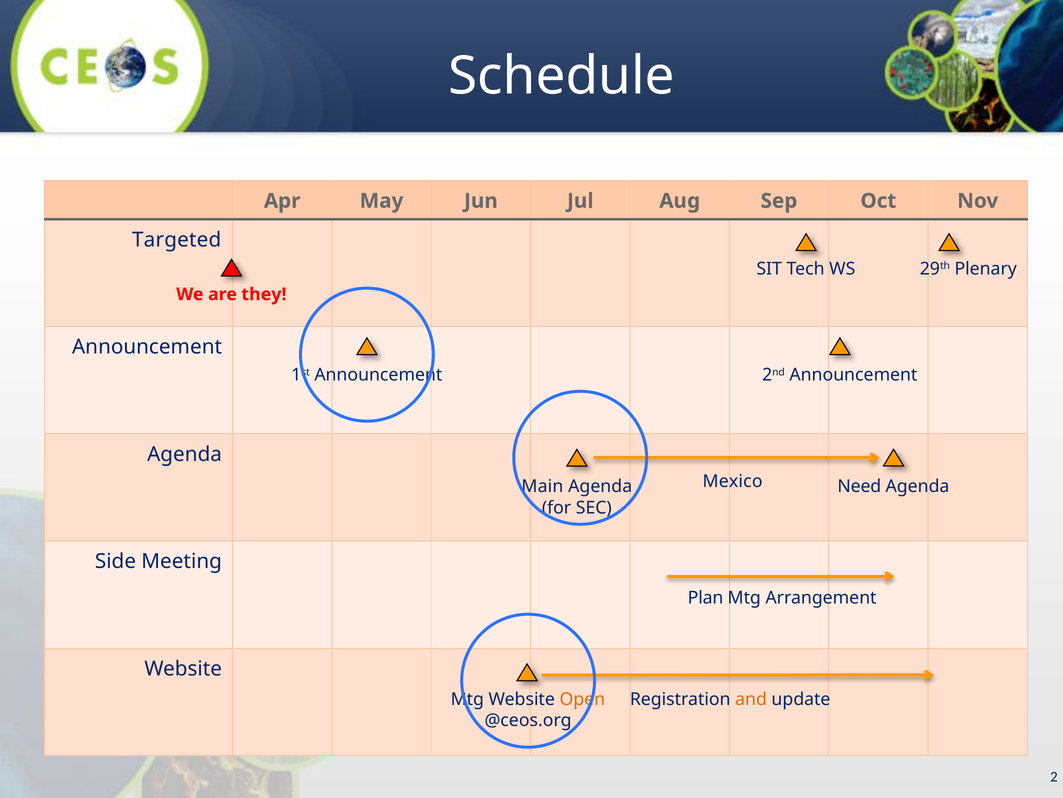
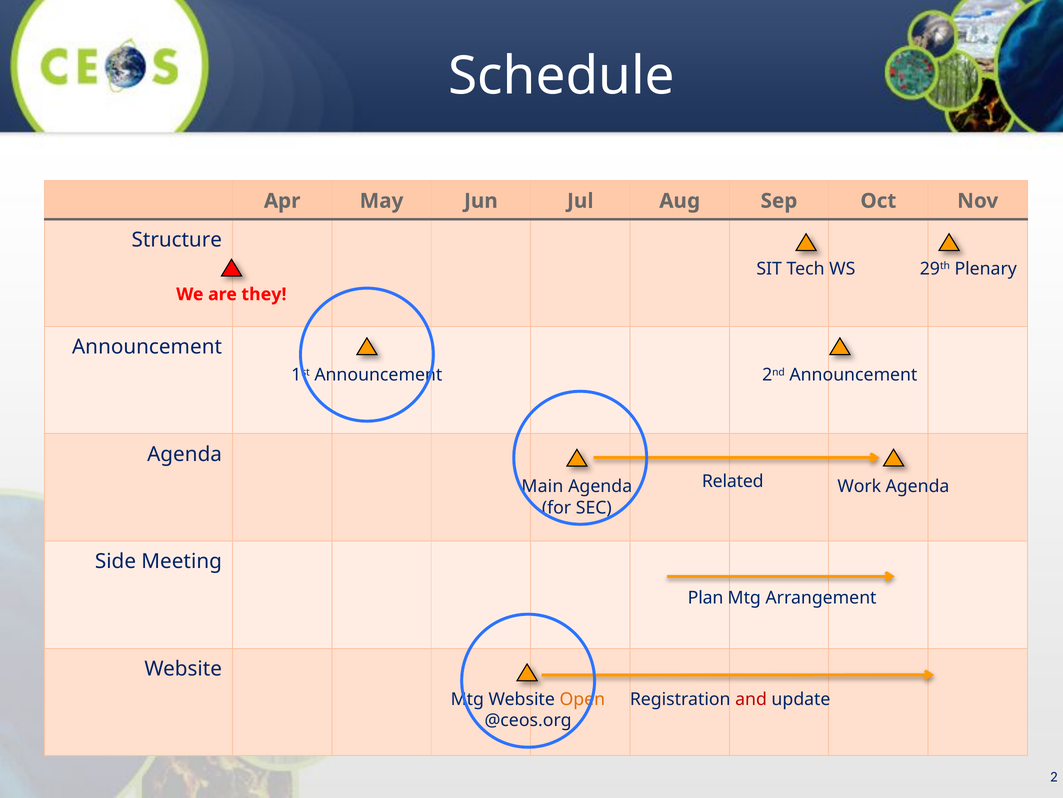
Targeted: Targeted -> Structure (177, 240)
Mexico: Mexico -> Related (733, 481)
Need: Need -> Work (859, 486)
and colour: orange -> red (751, 699)
